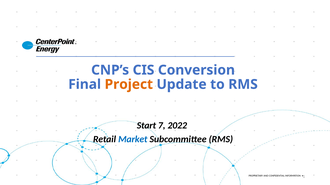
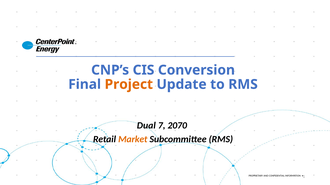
Start: Start -> Dual (146, 126)
2022: 2022 -> 2070 (177, 126)
Market colour: blue -> orange (133, 140)
